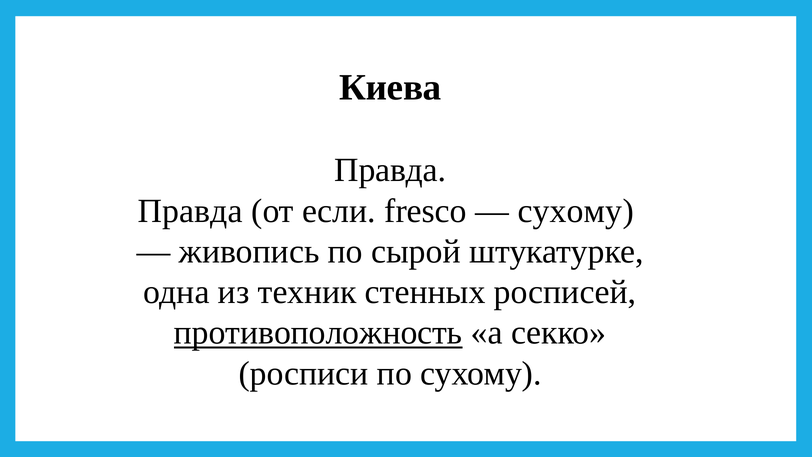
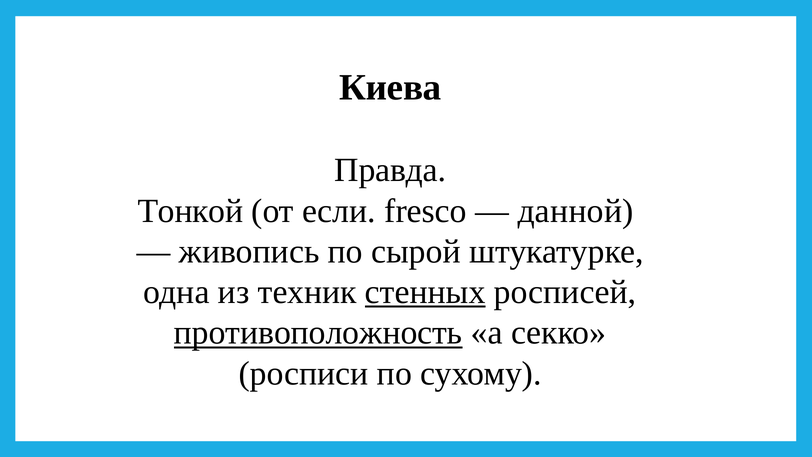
Правда: Правда -> Тонкой (190, 211)
сухому: сухому -> данной (576, 211)
стенных underline: none -> present (425, 292)
